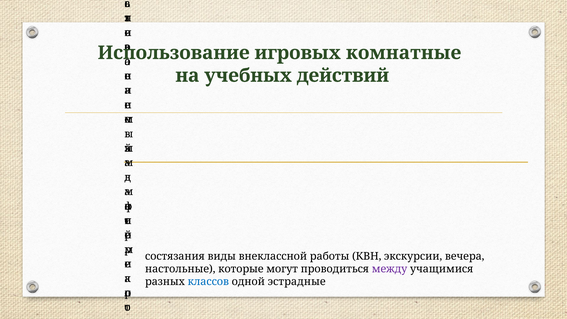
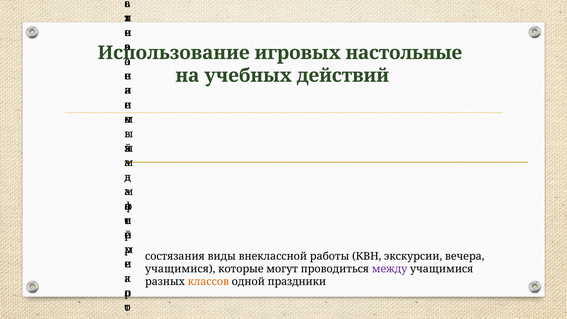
комнатные: комнатные -> настольные (404, 53)
настольные: настольные -> учащимися (180, 269)
классов colour: blue -> orange (208, 282)
эстрадные: эстрадные -> праздники (297, 282)
